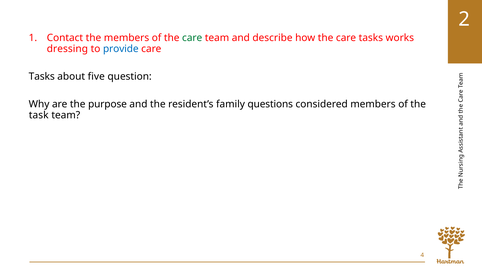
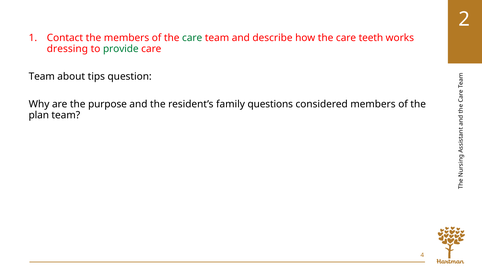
the care tasks: tasks -> teeth (371, 38)
provide colour: blue -> green (121, 49)
Tasks: Tasks -> Team (42, 77)
five: five -> tips (96, 77)
task: task -> plan (39, 115)
